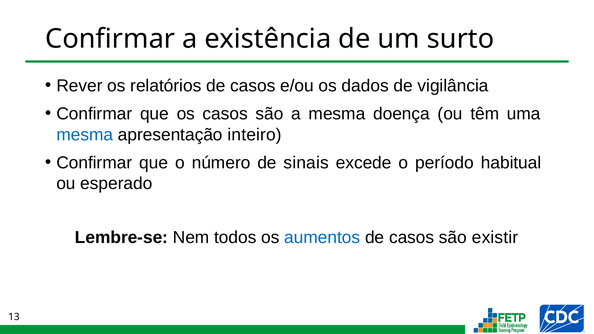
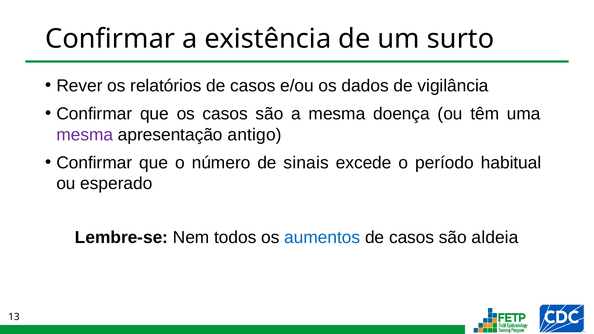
mesma colour: blue -> purple (85, 135)
inteiro: inteiro -> antigo (255, 135)
existir: existir -> aldeia (495, 237)
